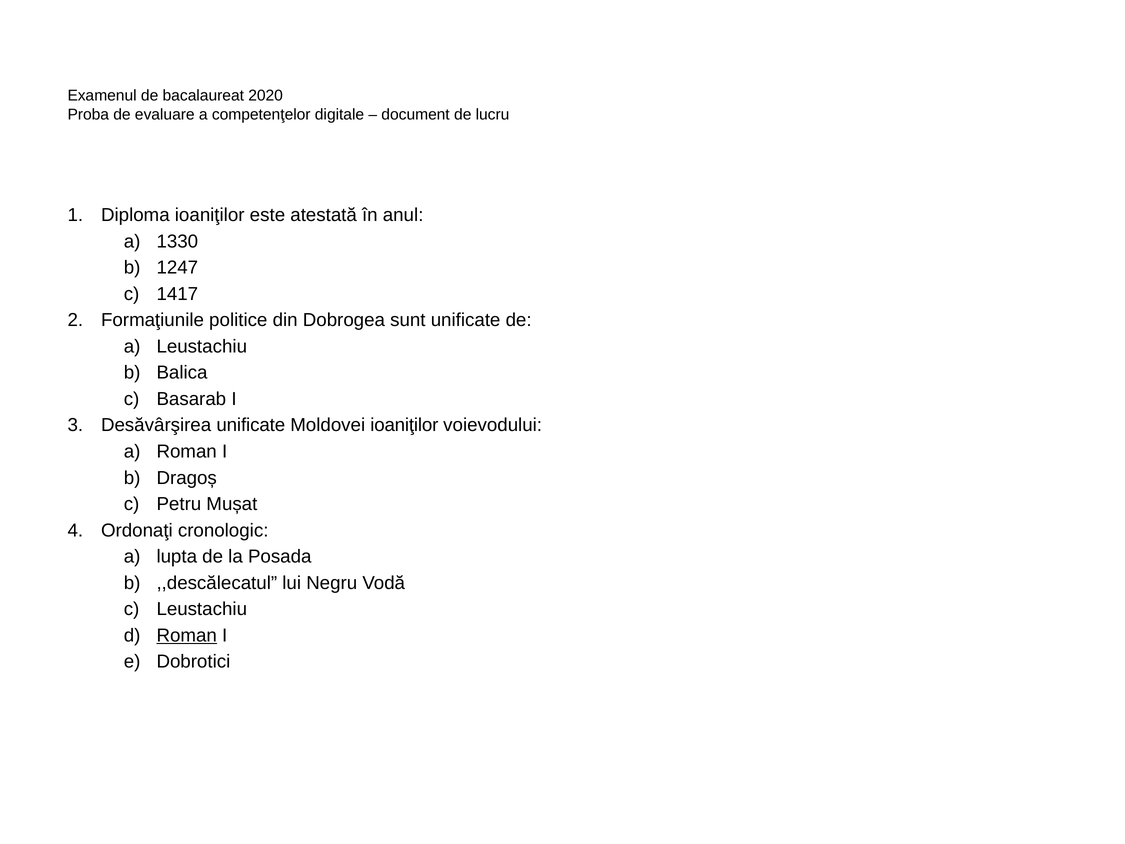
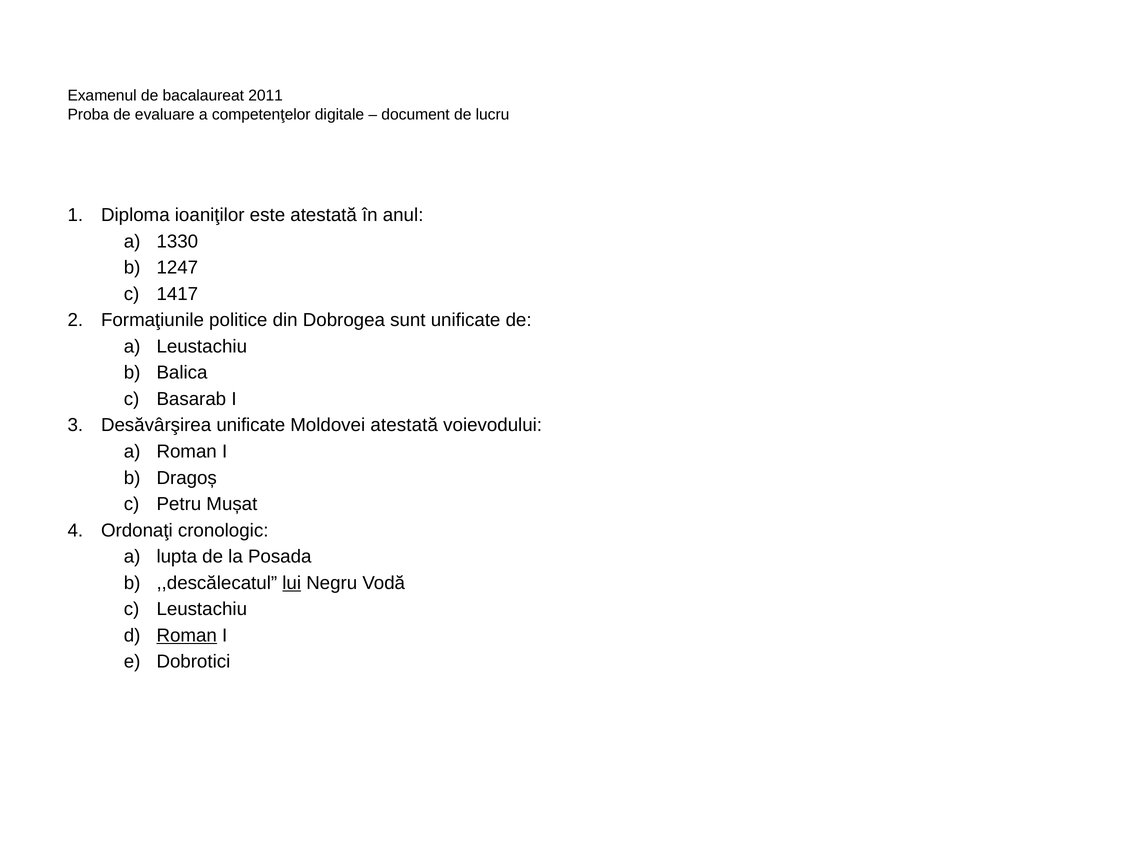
2020: 2020 -> 2011 (266, 96)
Moldovei ioaniţilor: ioaniţilor -> atestată (404, 425)
lui underline: none -> present (292, 583)
